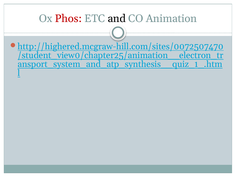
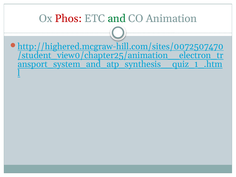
and colour: black -> green (117, 19)
